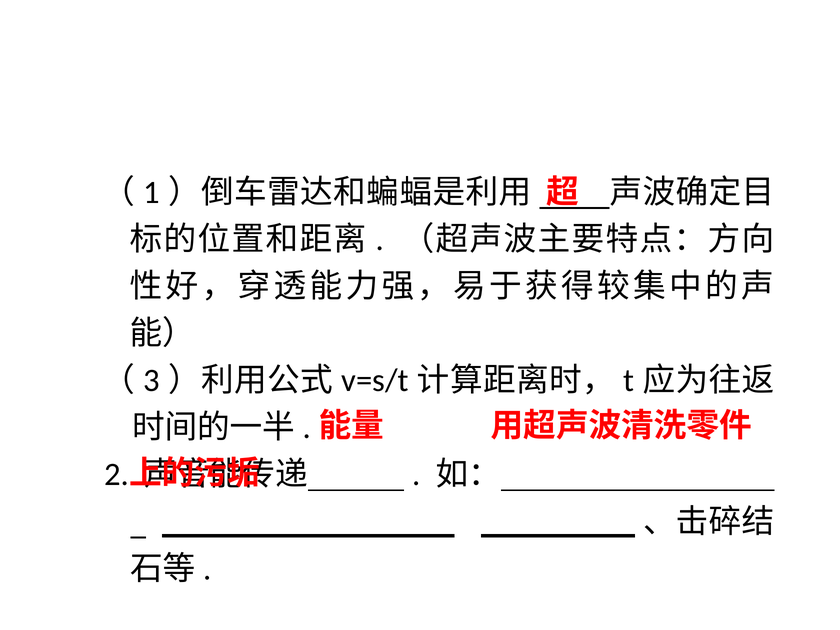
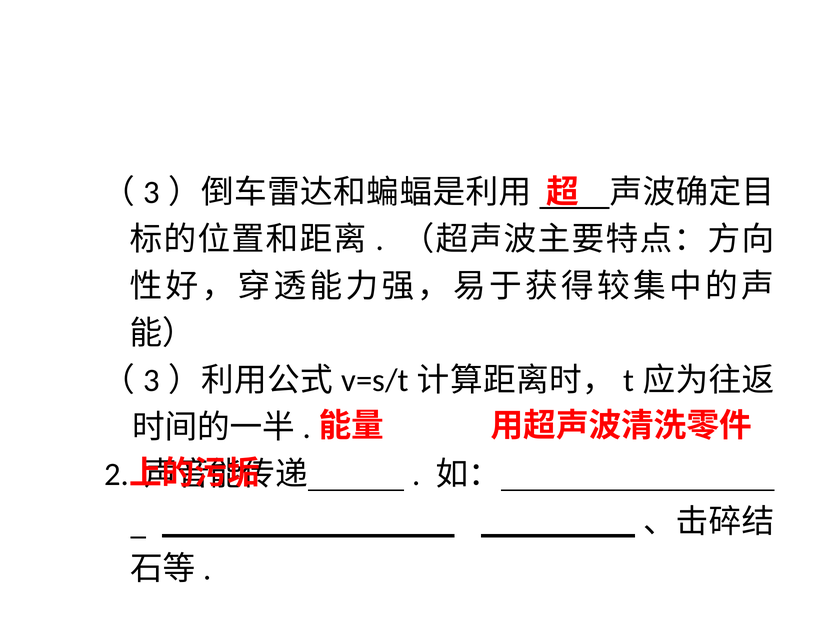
1: 1 -> 3 (152, 192)
